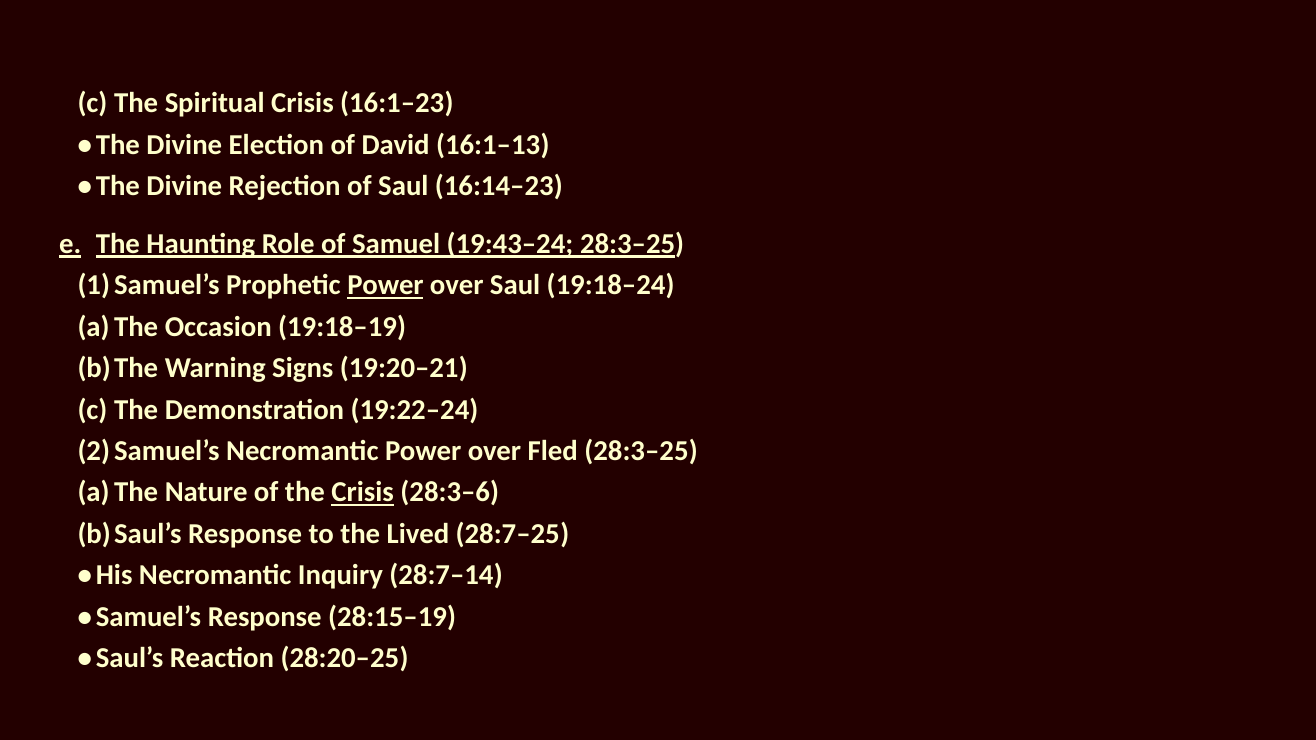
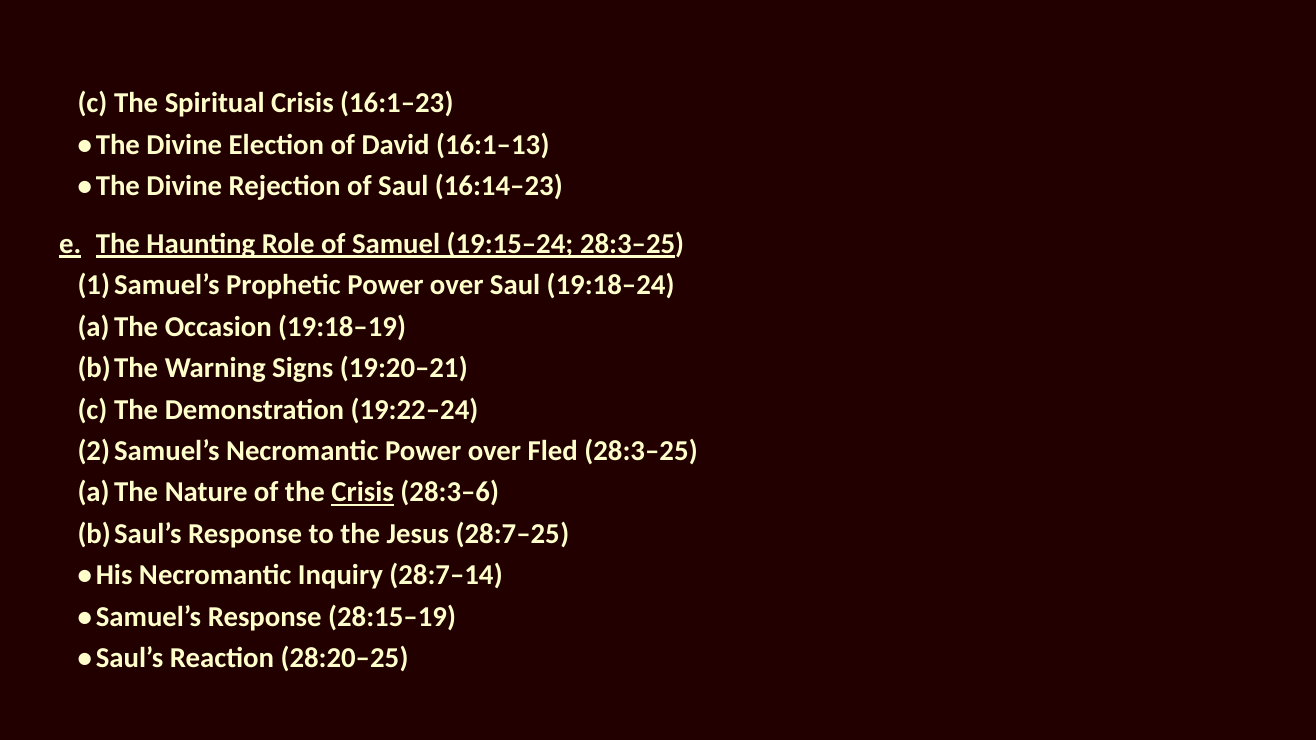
19:43–24: 19:43–24 -> 19:15–24 (510, 244)
Power underline: present -> none (385, 286)
Lived: Lived -> Jesus (418, 534)
